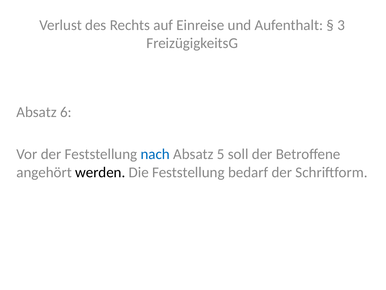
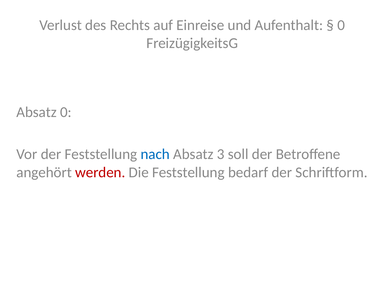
3: 3 -> 0 (341, 25)
Absatz 6: 6 -> 0 (66, 112)
5: 5 -> 3 (221, 154)
werden colour: black -> red (100, 172)
